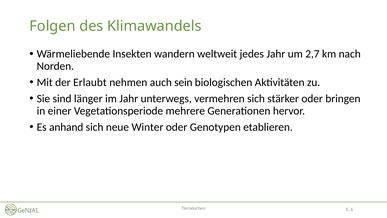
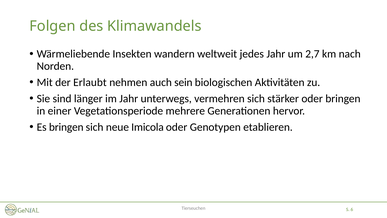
Es anhand: anhand -> bringen (66, 127)
Winter: Winter -> Imicola (148, 127)
